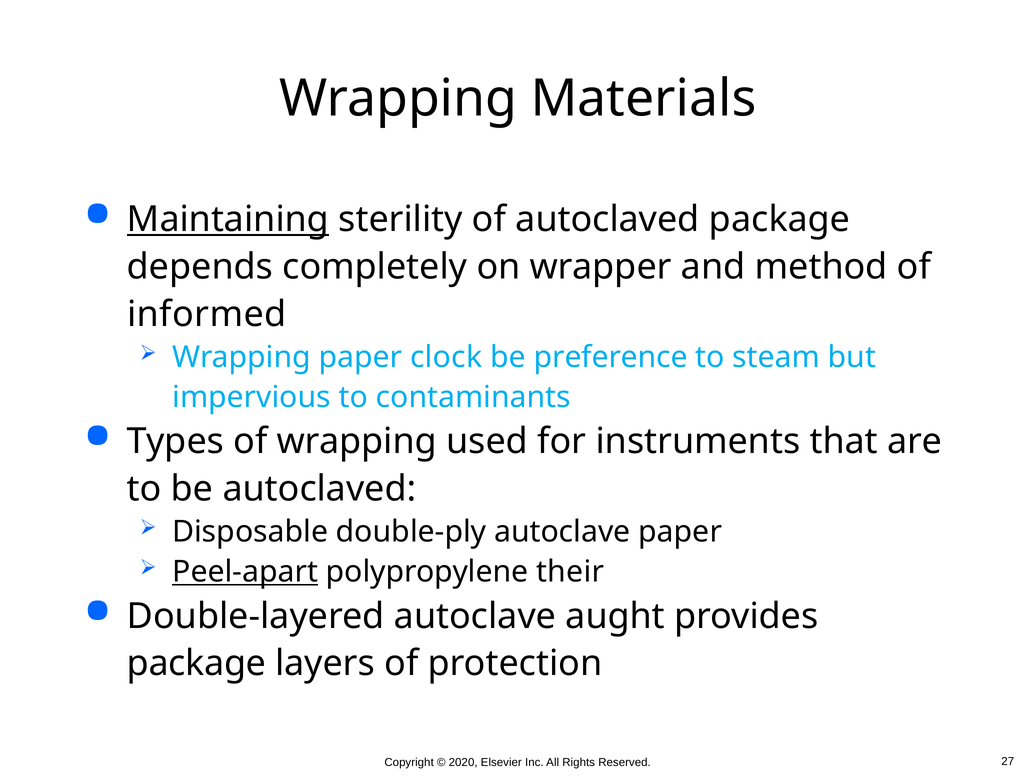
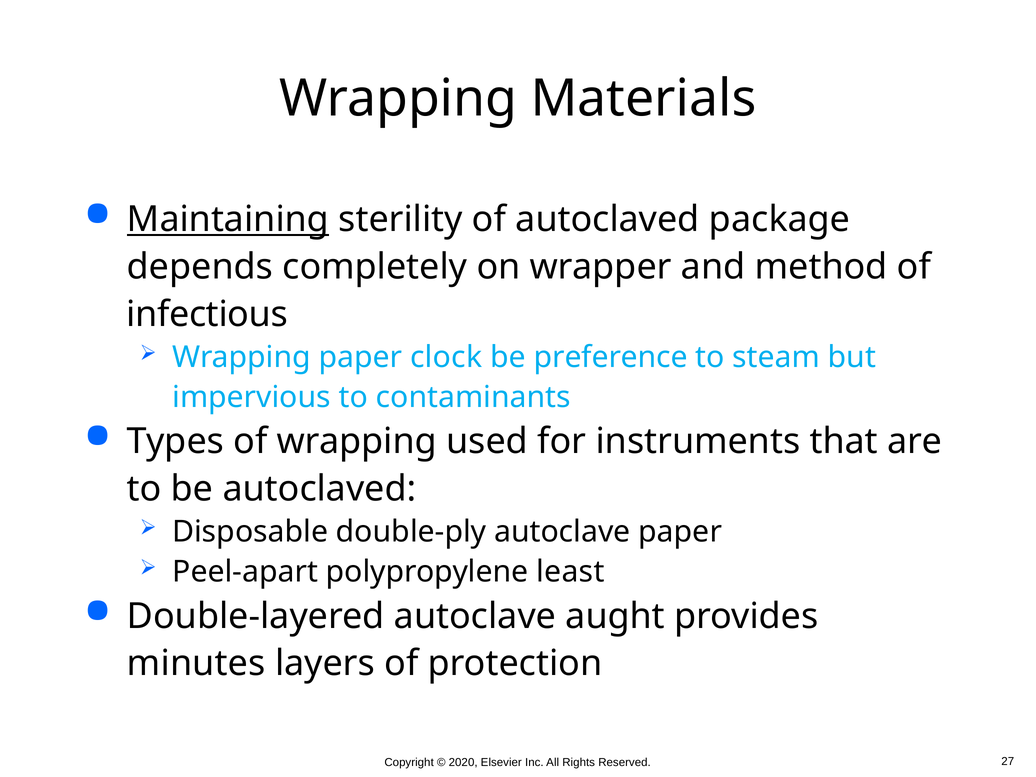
informed: informed -> infectious (207, 314)
Peel-apart underline: present -> none (245, 572)
their: their -> least (570, 572)
package: package -> minutes (196, 664)
